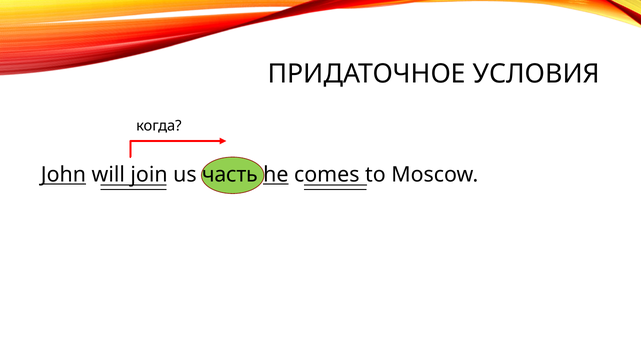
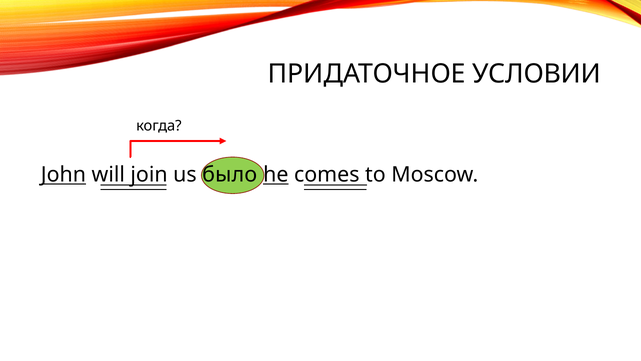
УСЛОВИЯ: УСЛОВИЯ -> УСЛОВИИ (536, 74)
часть: часть -> было (230, 174)
